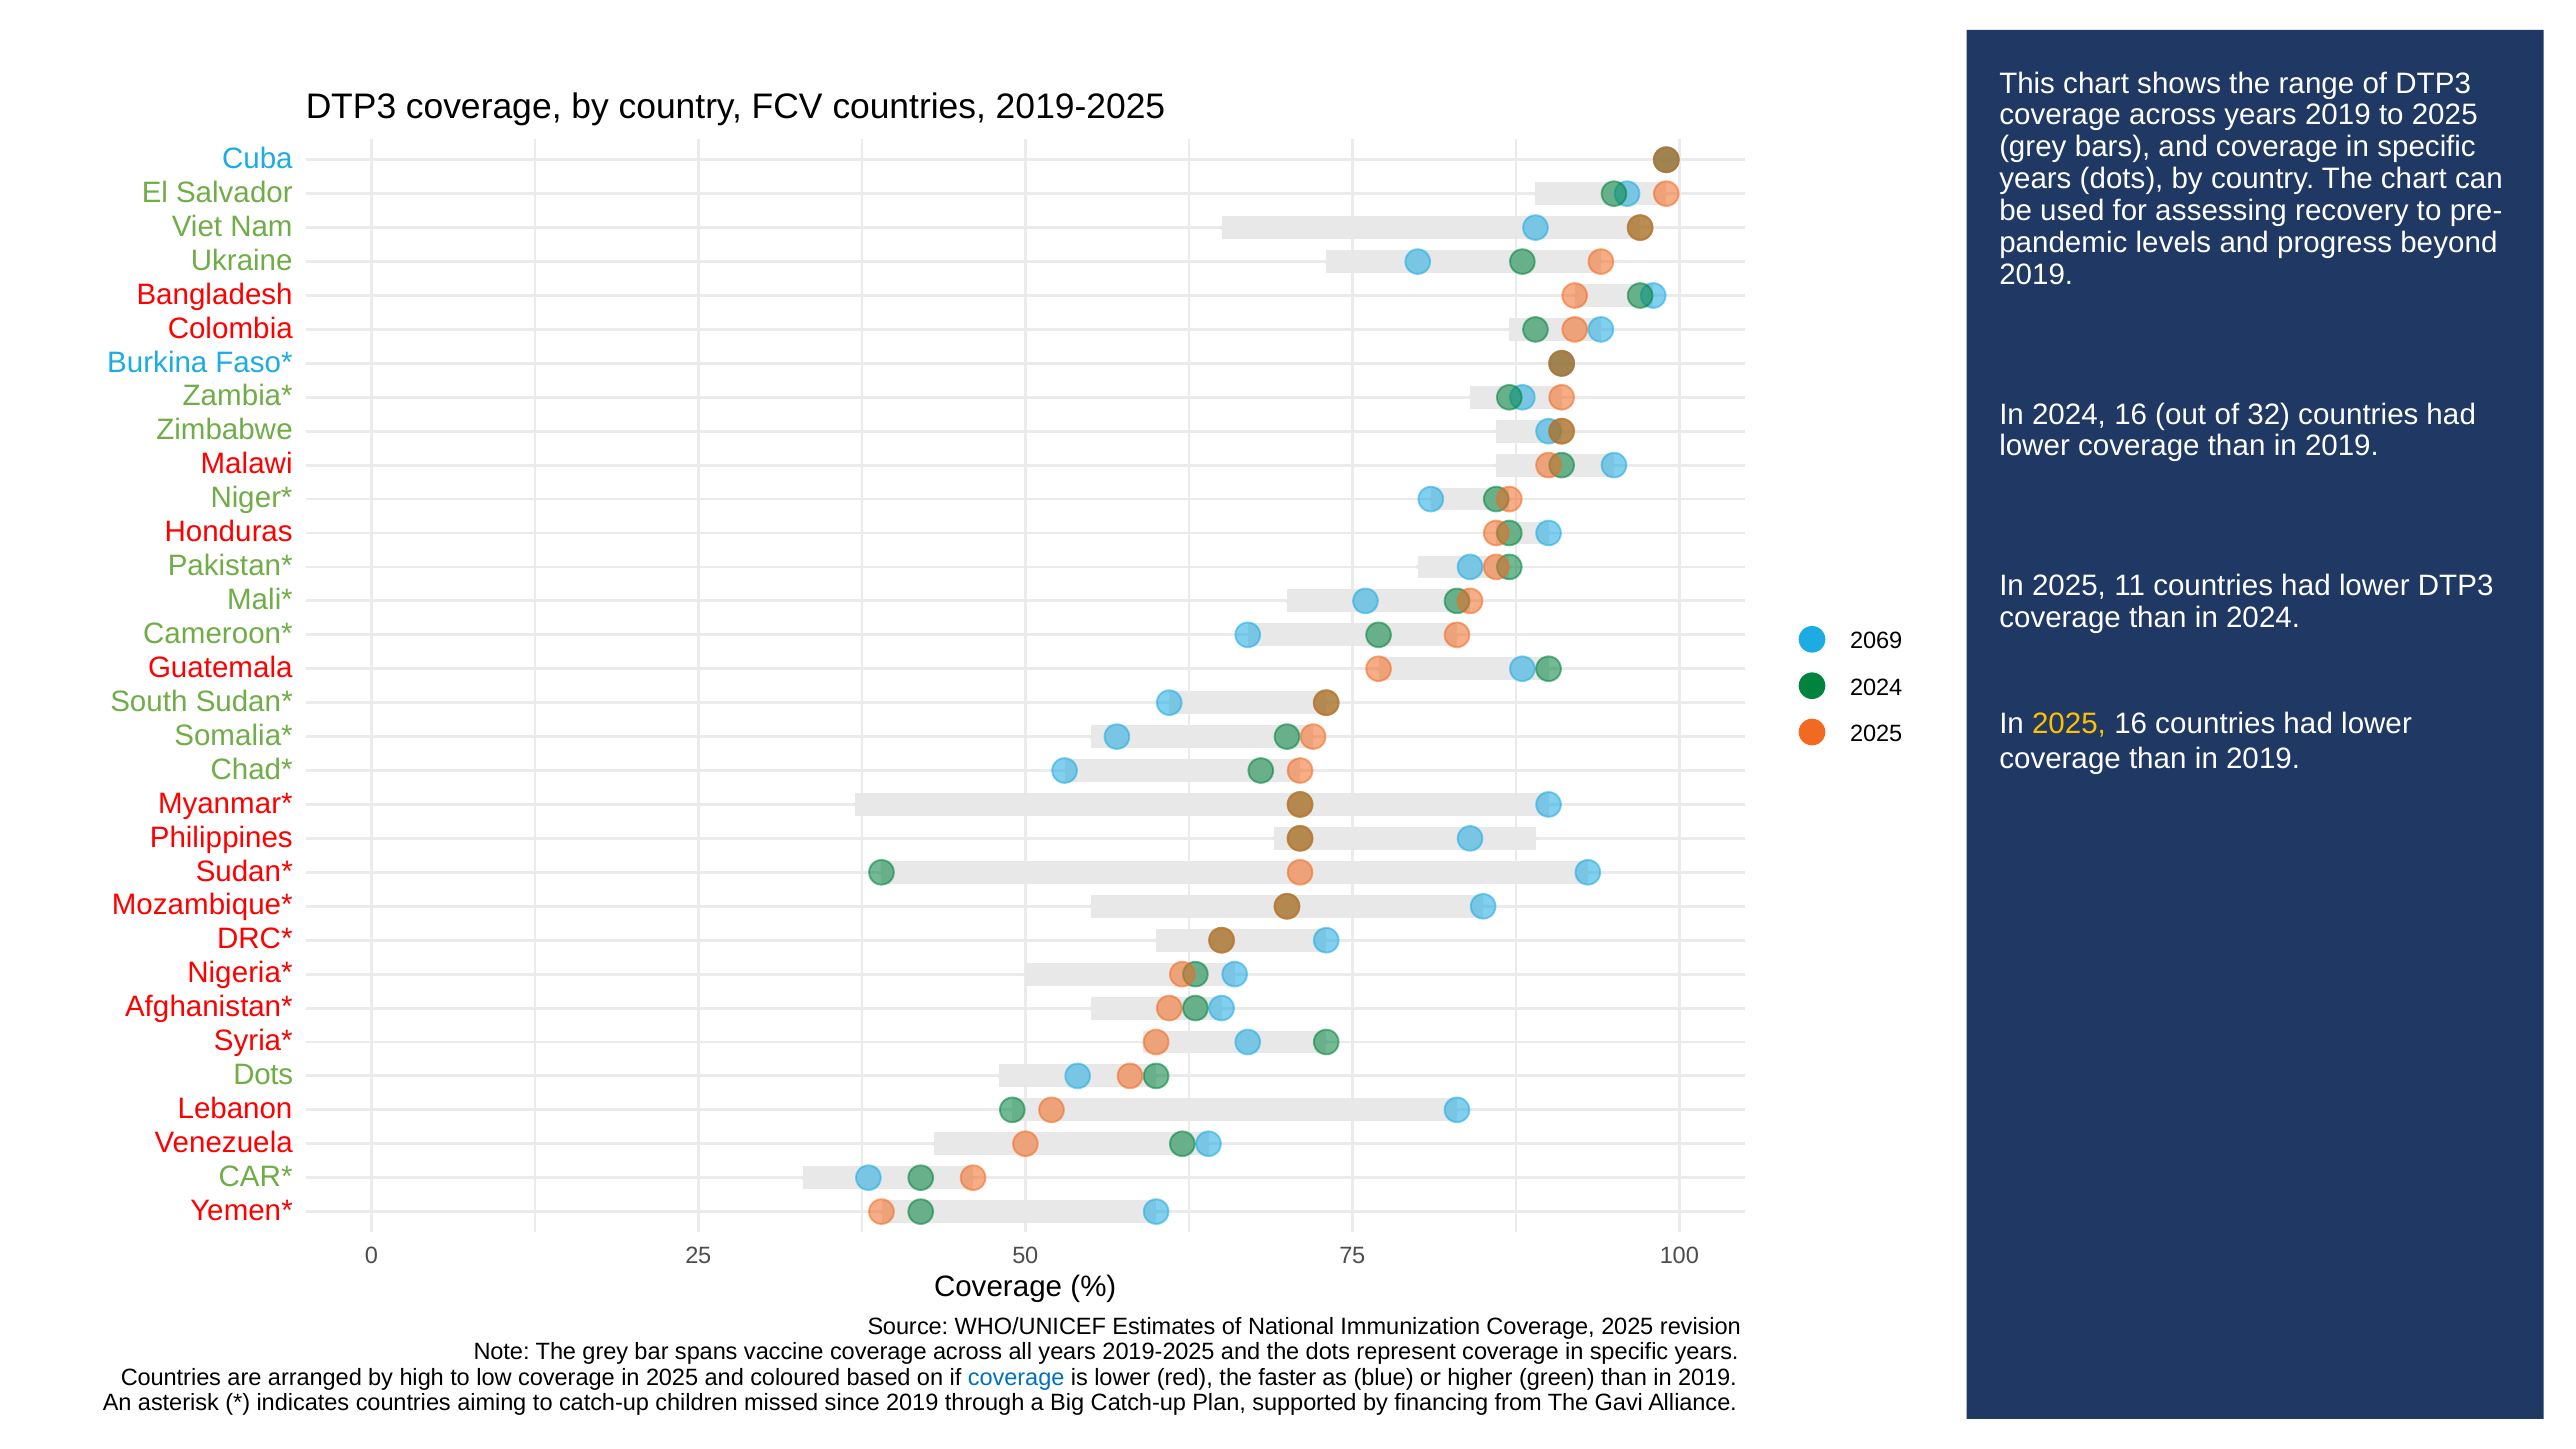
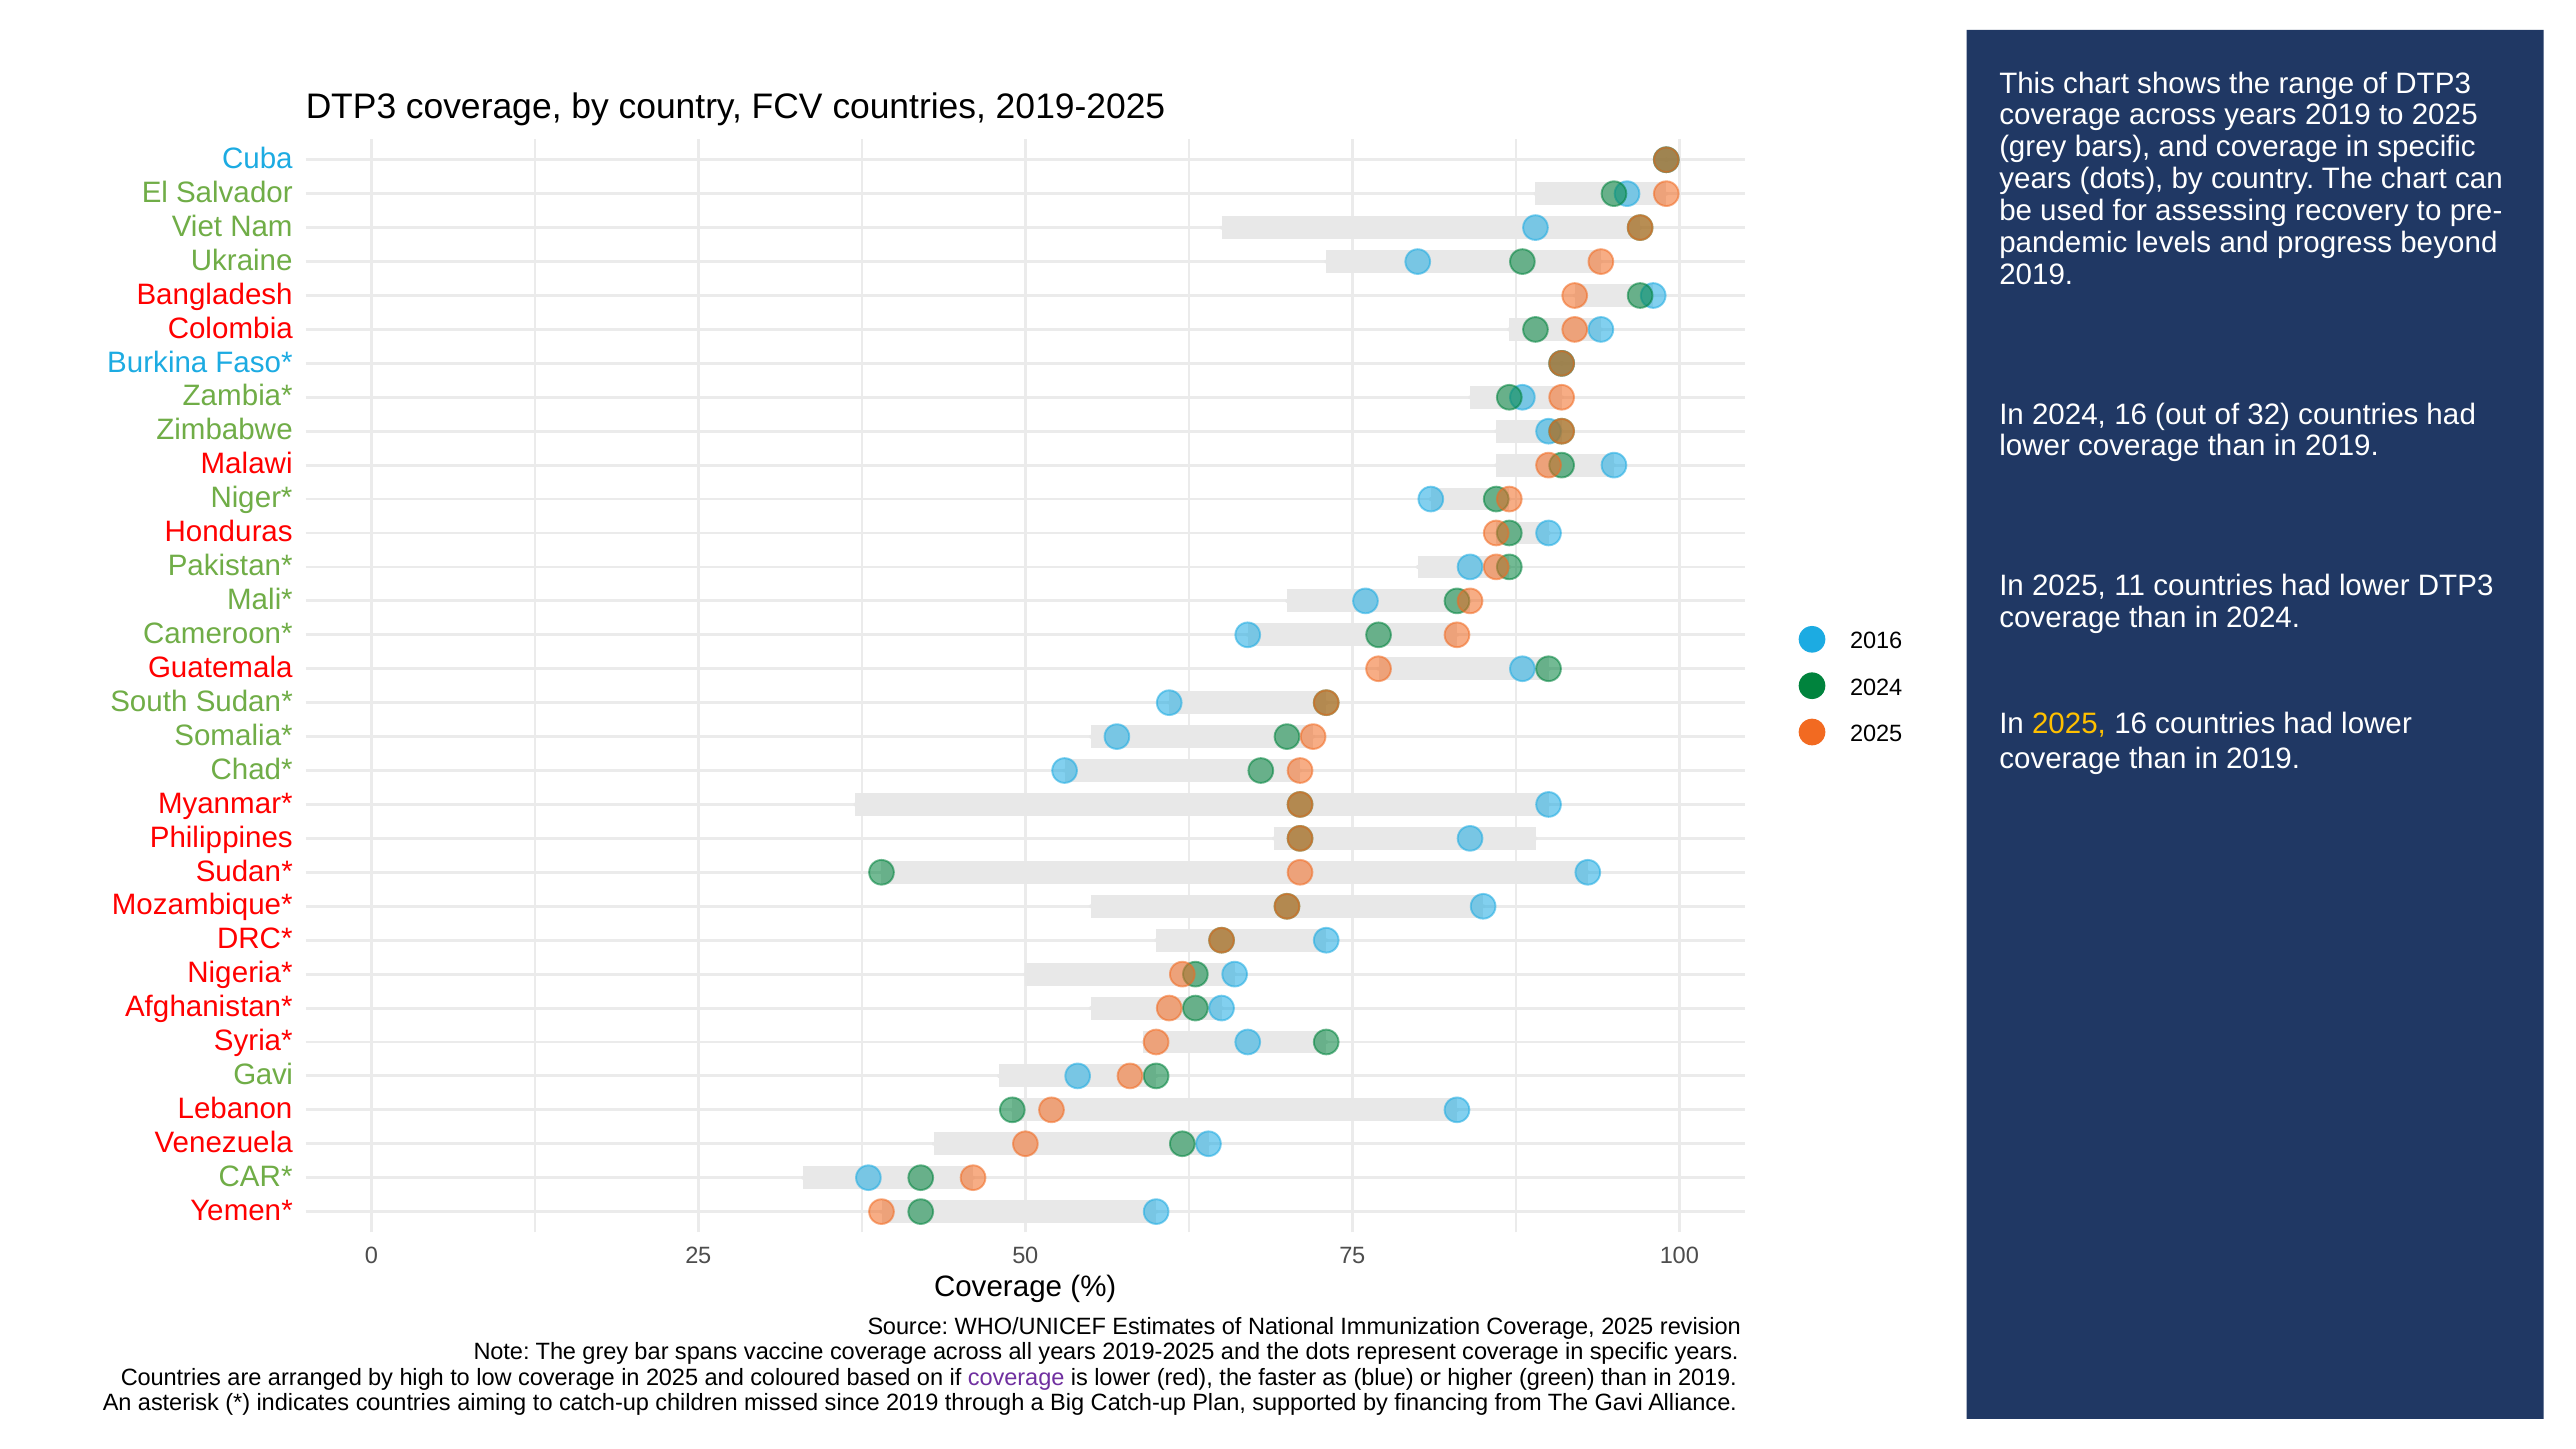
2069: 2069 -> 2016 (1876, 641)
Dots: Dots -> Gavi (263, 1075)
coverage colour: blue -> purple (1016, 1378)
